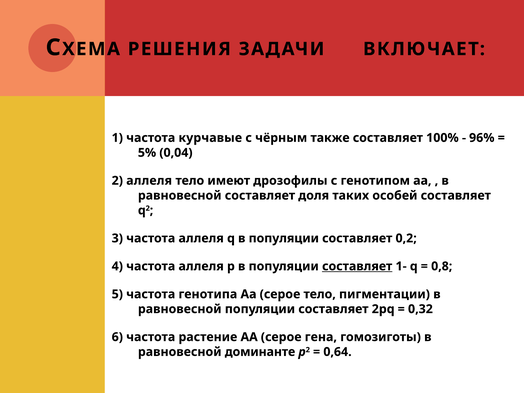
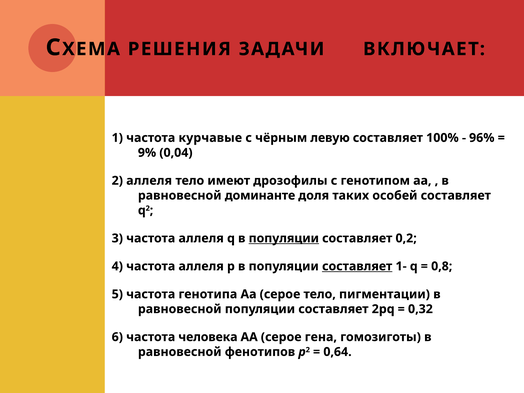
также: также -> левую (330, 138)
5%: 5% -> 9% (147, 153)
равновесной составляет: составляет -> доминанте (260, 195)
популяции underline: none -> present (284, 238)
растение: растение -> человека (208, 337)
доминанте: доминанте -> фенотипов (260, 352)
